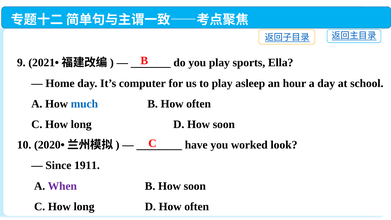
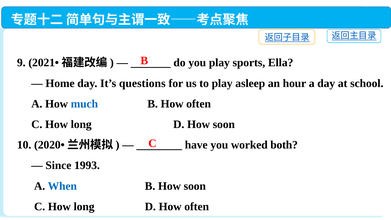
computer: computer -> questions (142, 83)
look: look -> both (284, 145)
1911: 1911 -> 1993 (87, 165)
When colour: purple -> blue (62, 186)
